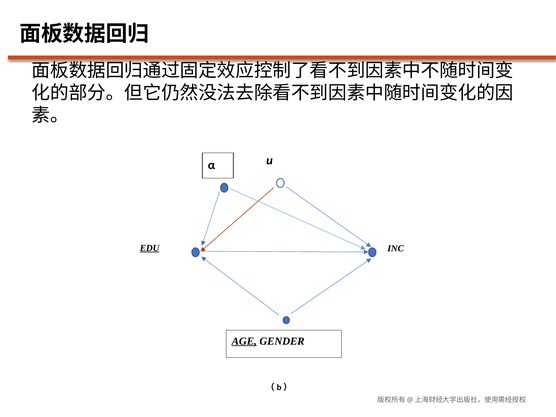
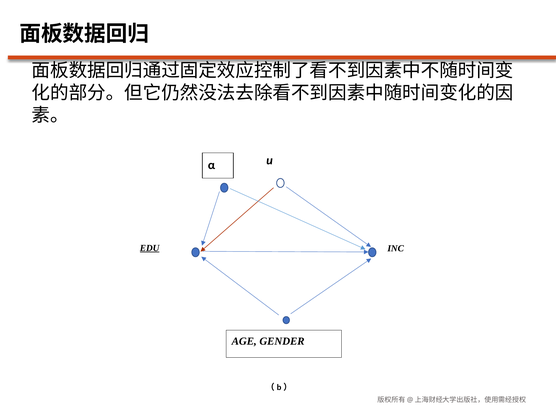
AGE underline: present -> none (244, 341)
